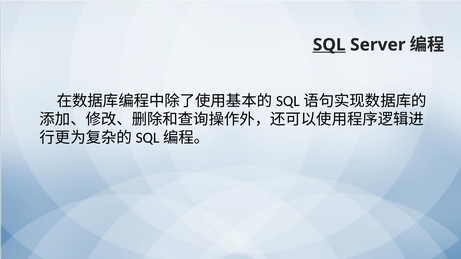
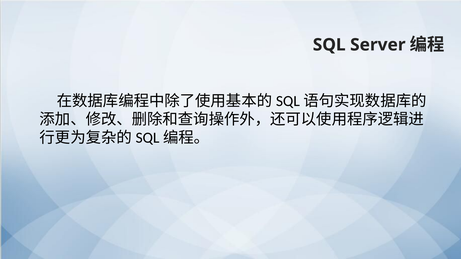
SQL underline: present -> none (329, 45)
